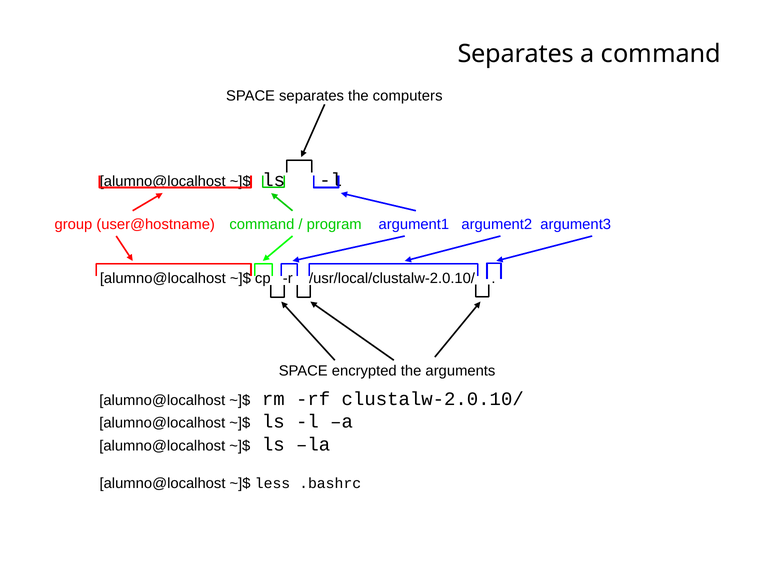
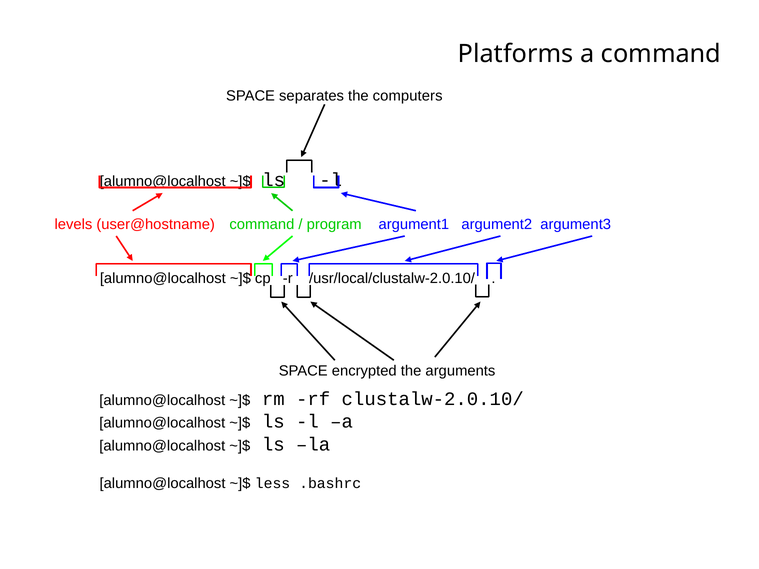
Separates: Separates -> Platforms (516, 54)
group: group -> levels (73, 224)
